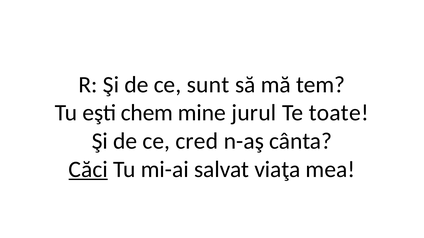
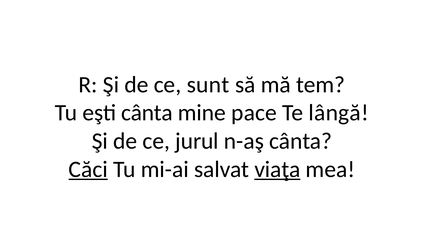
eşti chem: chem -> cânta (147, 113)
jurul: jurul -> pace (254, 113)
toate: toate -> lângă (339, 113)
cred: cred -> jurul (197, 141)
viaţa underline: none -> present (277, 170)
